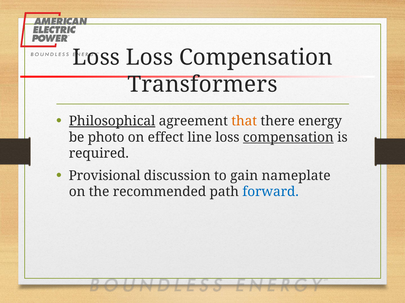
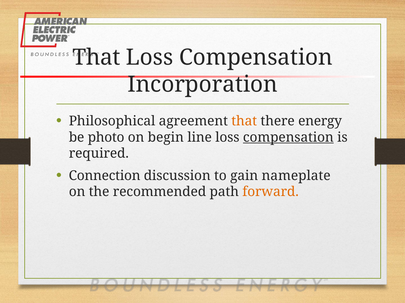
Loss: Loss -> That (96, 58)
Transformers: Transformers -> Incorporation (203, 85)
Philosophical underline: present -> none (112, 121)
effect: effect -> begin (166, 138)
Provisional: Provisional -> Connection (105, 176)
forward colour: blue -> orange (271, 192)
